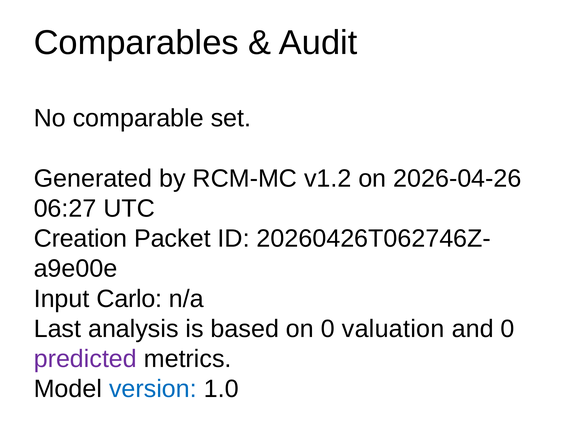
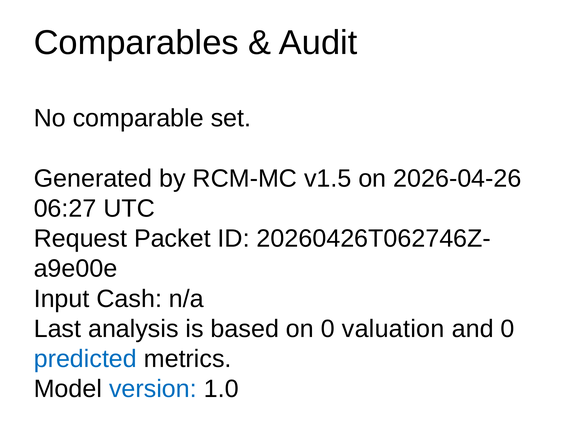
v1.2: v1.2 -> v1.5 (328, 178)
Creation: Creation -> Request (80, 239)
Carlo: Carlo -> Cash (129, 299)
predicted colour: purple -> blue (85, 359)
